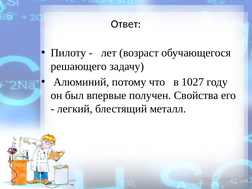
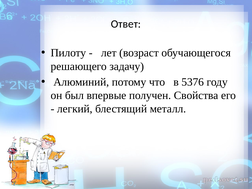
1027: 1027 -> 5376 (193, 82)
